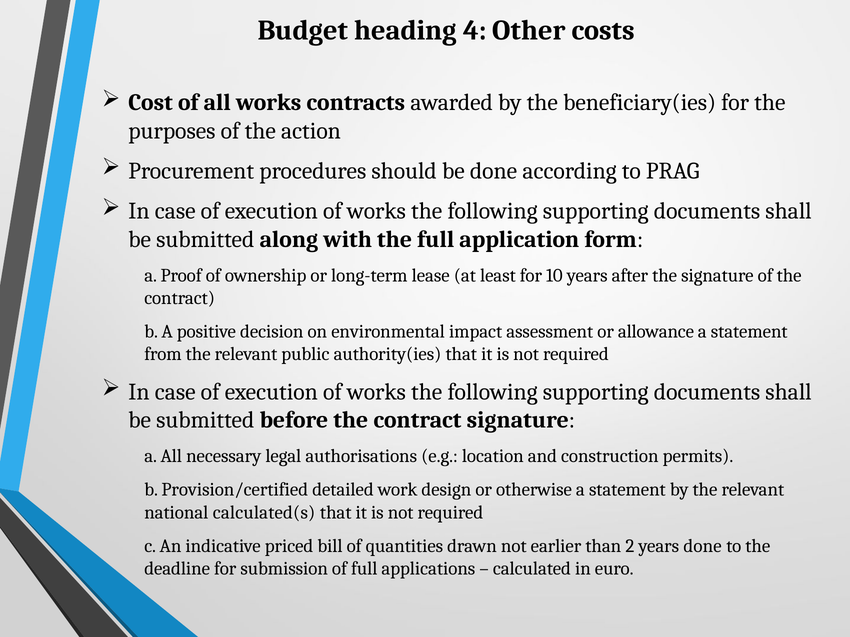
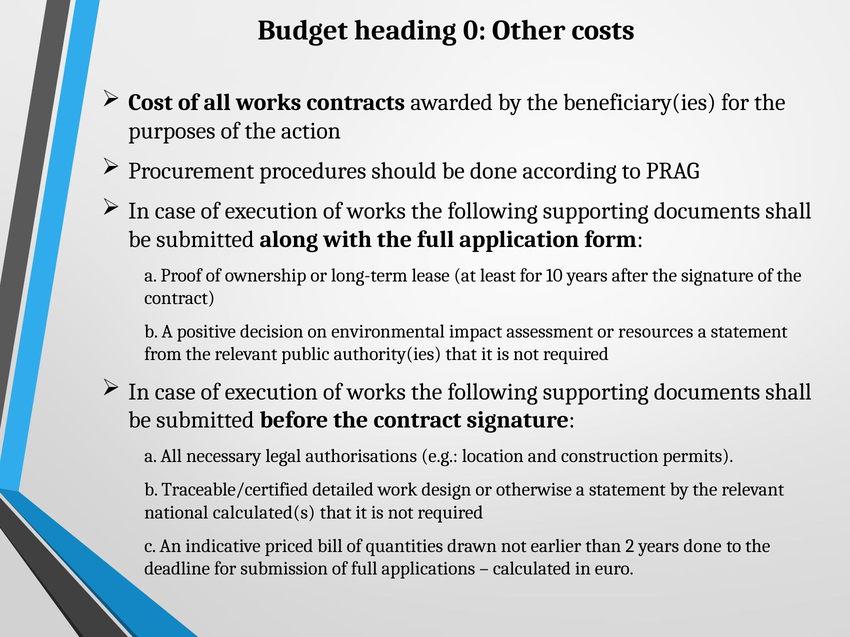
4: 4 -> 0 (475, 30)
allowance: allowance -> resources (656, 332)
Provision/certified: Provision/certified -> Traceable/certified (235, 490)
